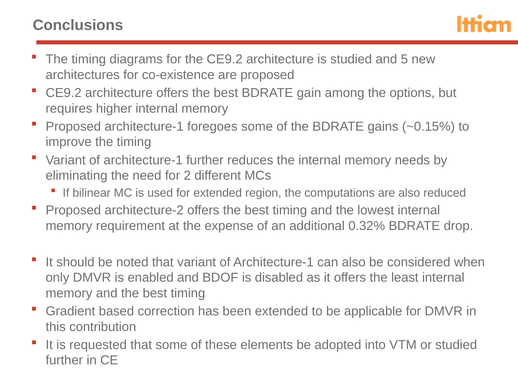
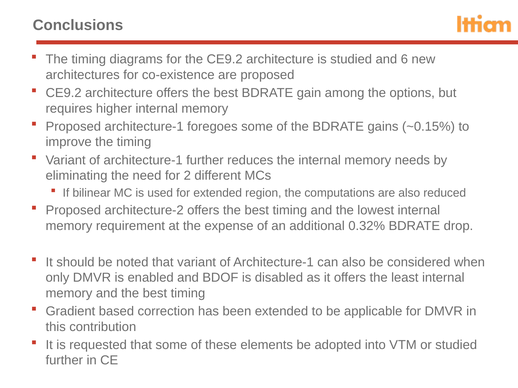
5: 5 -> 6 (404, 59)
